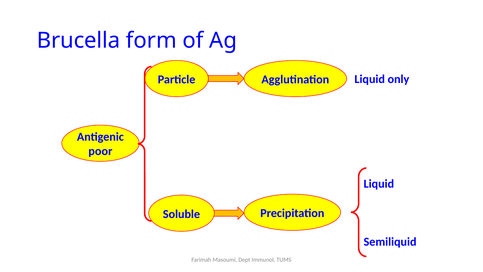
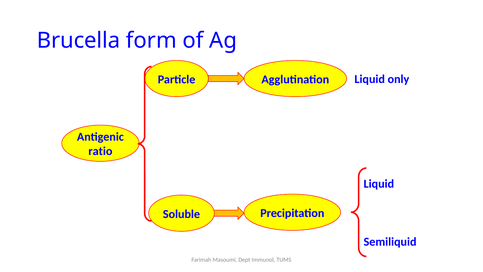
poor: poor -> ratio (100, 151)
